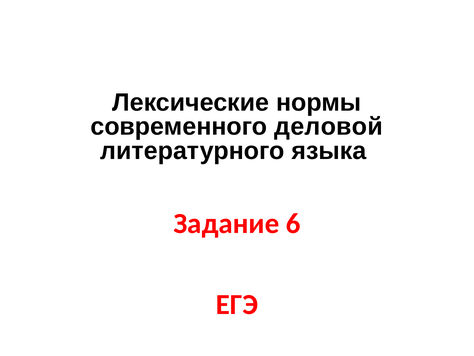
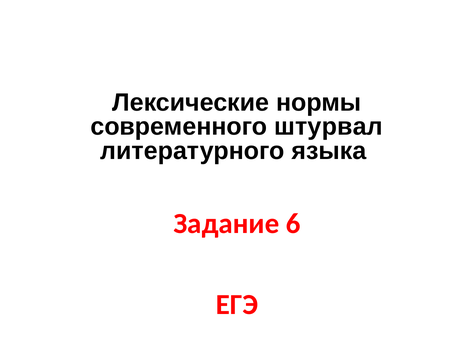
деловой: деловой -> штурвал (329, 127)
